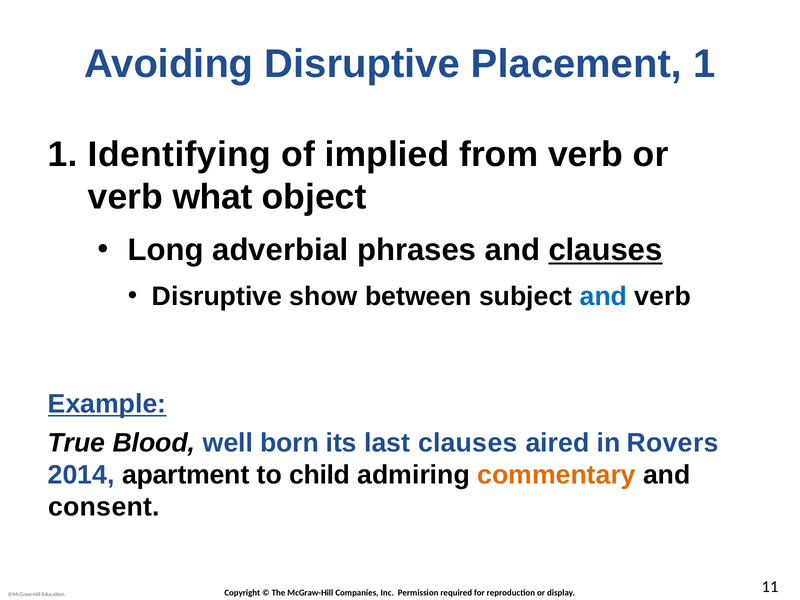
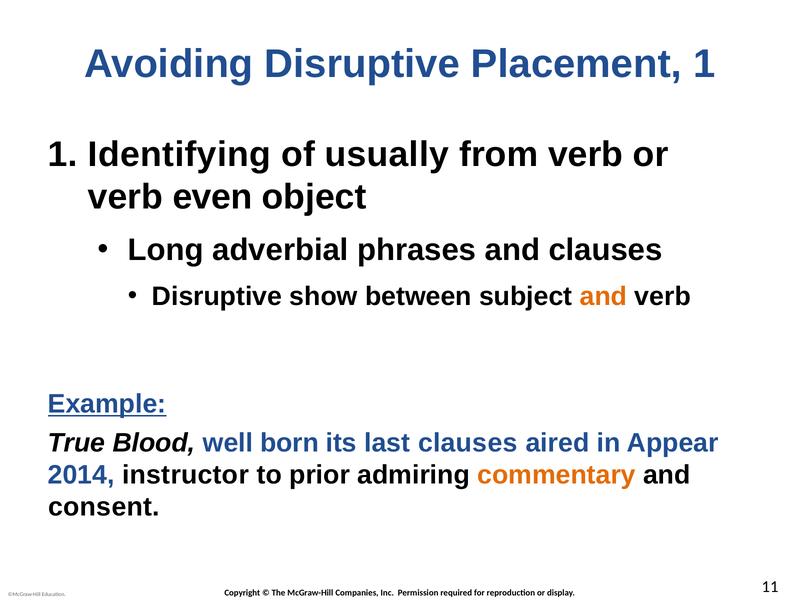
implied: implied -> usually (387, 154)
what: what -> even (213, 197)
clauses underline: present -> none (606, 250)
and colour: blue -> orange (603, 297)
Rovers: Rovers -> Appear (673, 443)
apartment: apartment -> instructor (186, 475)
child: child -> prior (320, 475)
